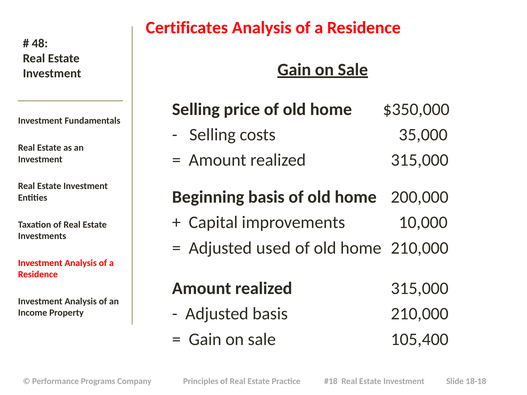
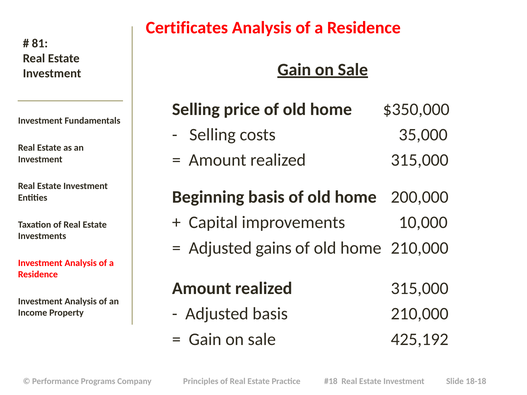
48: 48 -> 81 (40, 43)
used: used -> gains (274, 248)
105,400: 105,400 -> 425,192 (420, 339)
